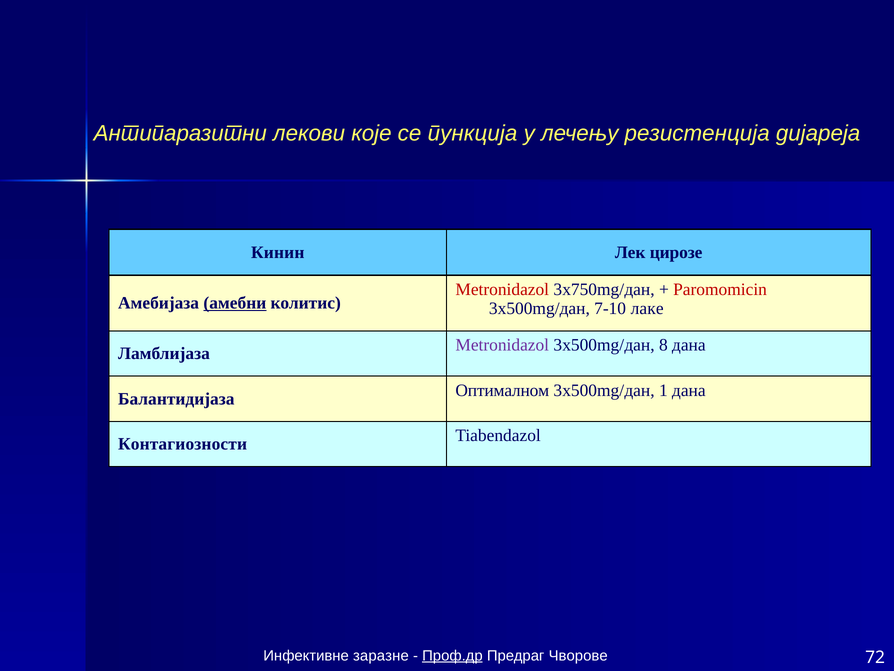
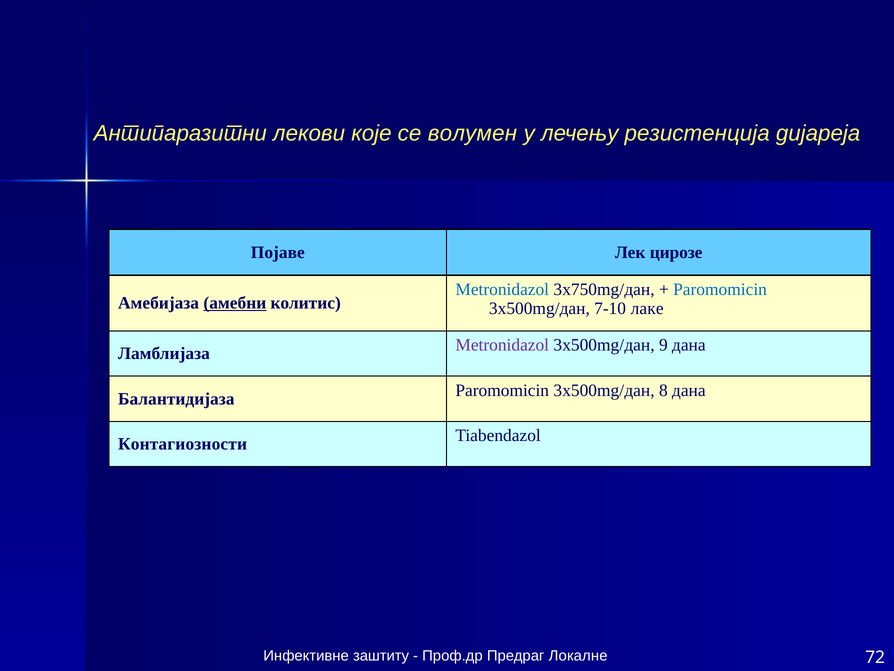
пункција: пункција -> волумен (472, 133)
Кинин: Кинин -> Појаве (278, 252)
Metronidazol colour: red -> blue (502, 289)
Paromomicin colour: red -> blue (720, 289)
8: 8 -> 9 (663, 345)
Балантидијаза Оптималном: Оптималном -> Paromomicin (502, 390)
1: 1 -> 8 (663, 390)
заразне: заразне -> заштиту (381, 655)
Проф.др underline: present -> none (452, 655)
Чворове: Чворове -> Локалне (578, 655)
